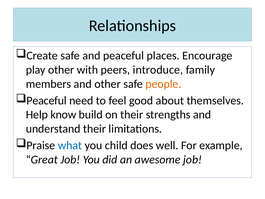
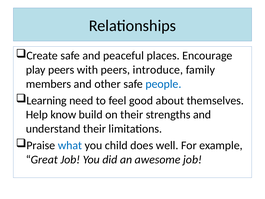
play other: other -> peers (61, 70)
people colour: orange -> blue (163, 84)
Peaceful: Peaceful -> Learning (47, 100)
